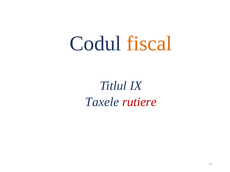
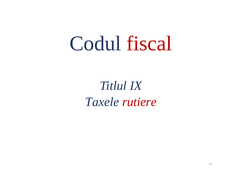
fiscal colour: orange -> red (149, 44)
